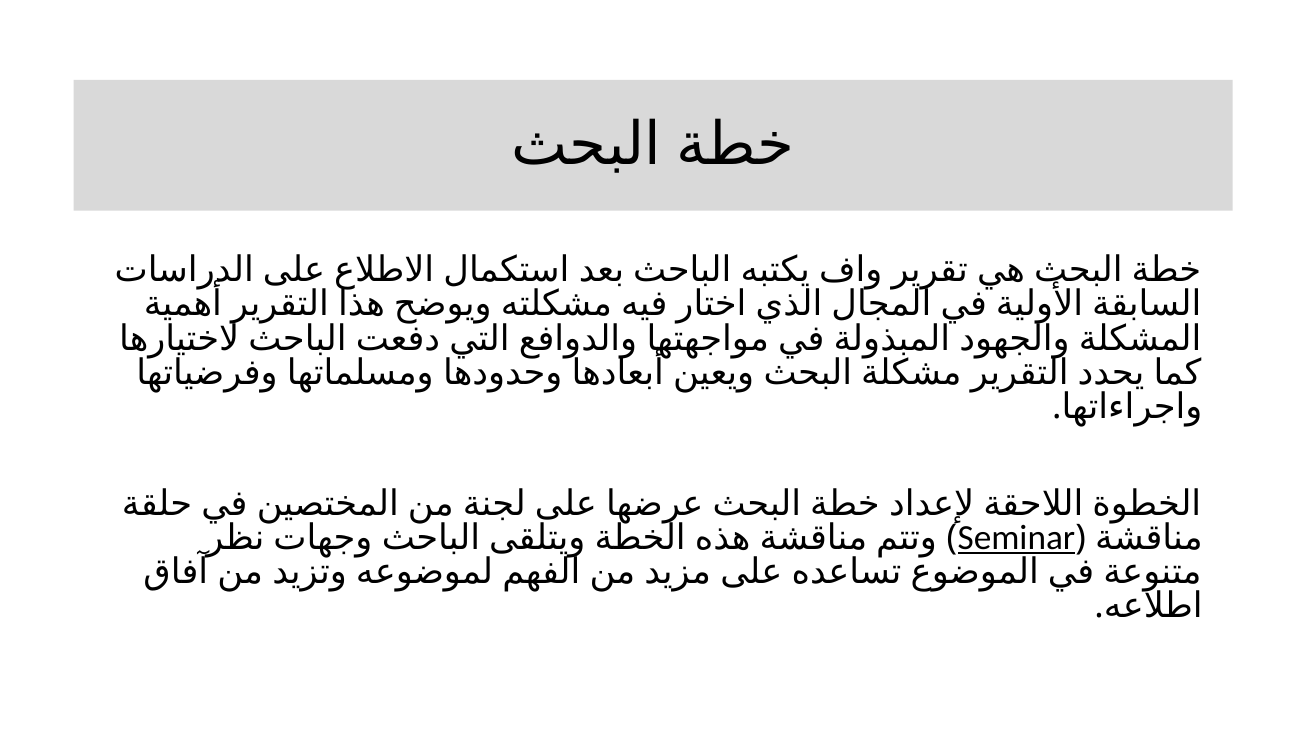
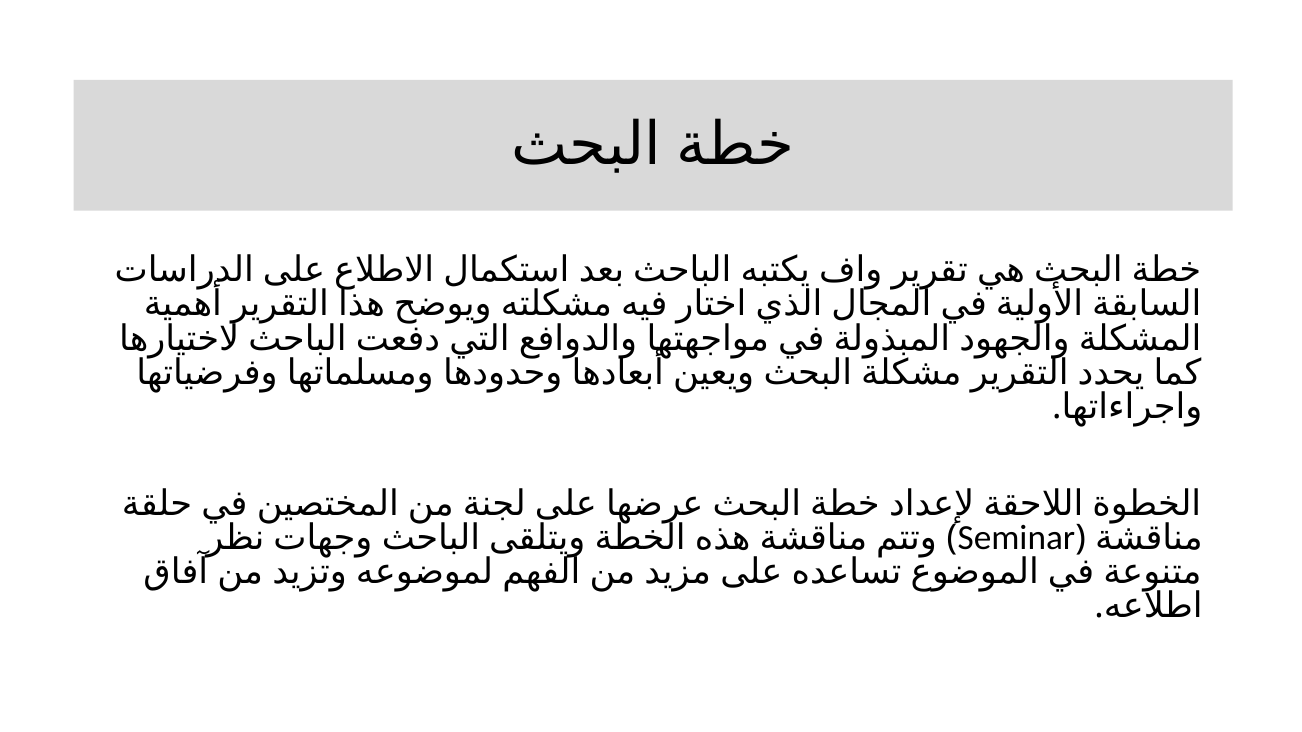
Seminar underline: present -> none (1016, 538)
